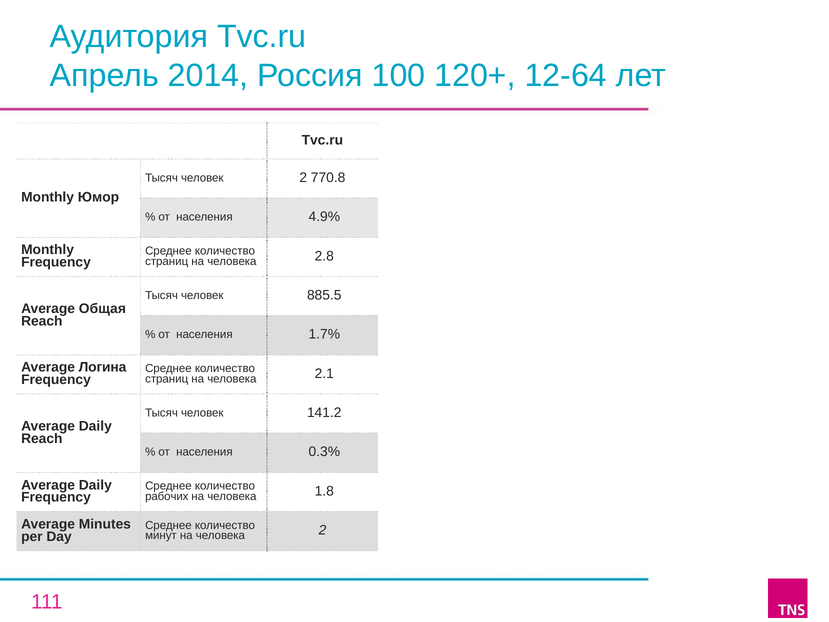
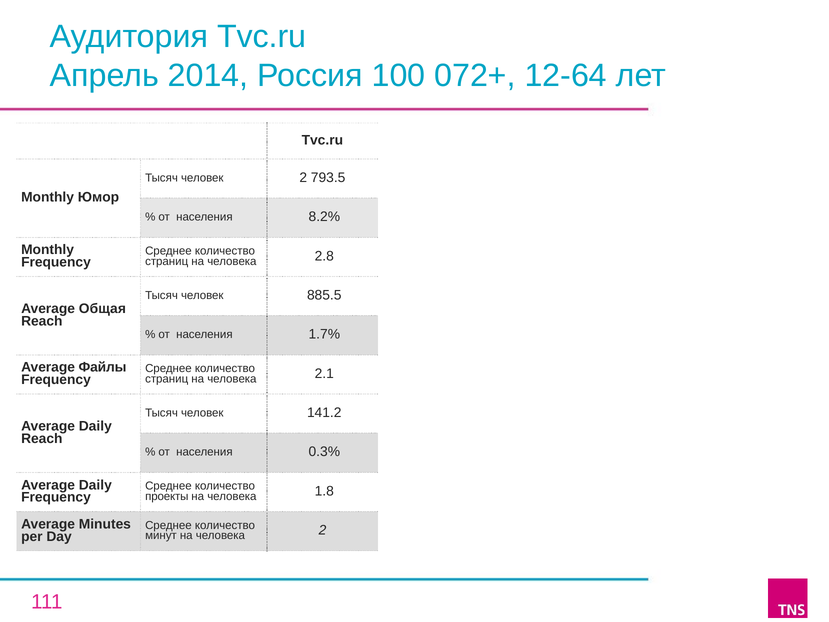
120+: 120+ -> 072+ (475, 75)
770.8: 770.8 -> 793.5 (328, 178)
4.9%: 4.9% -> 8.2% (324, 217)
Логина: Логина -> Файлы (103, 367)
рабочих: рабочих -> проекты (167, 496)
